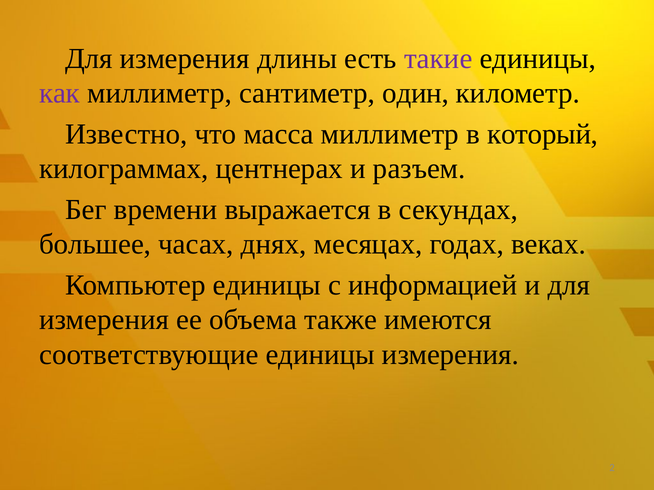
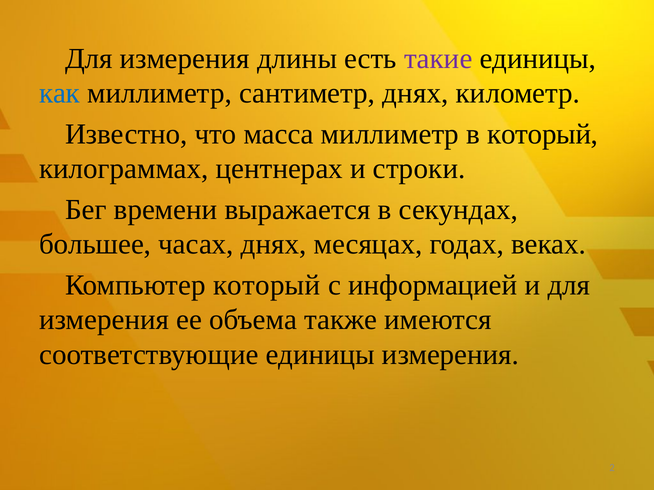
как colour: purple -> blue (60, 93)
сантиметр один: один -> днях (415, 93)
разъем: разъем -> строки (419, 169)
Компьютер единицы: единицы -> который (267, 285)
